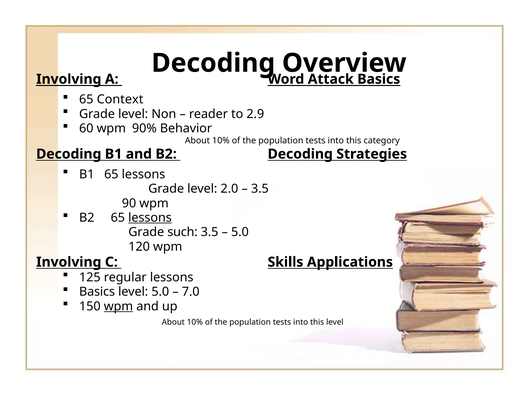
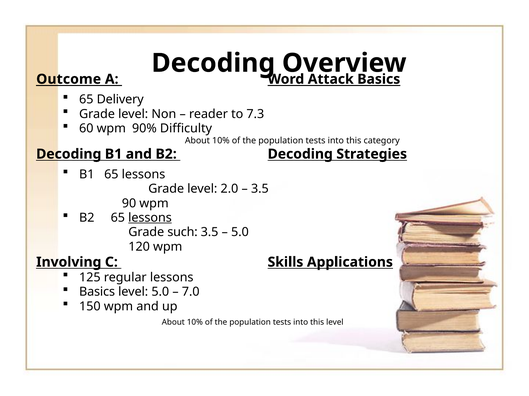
Involving: Involving -> Outcome (69, 79)
Context: Context -> Delivery (120, 100)
2.9: 2.9 -> 7.3 (255, 114)
Behavior: Behavior -> Difficulty (186, 129)
wpm underline: present -> none (118, 307)
